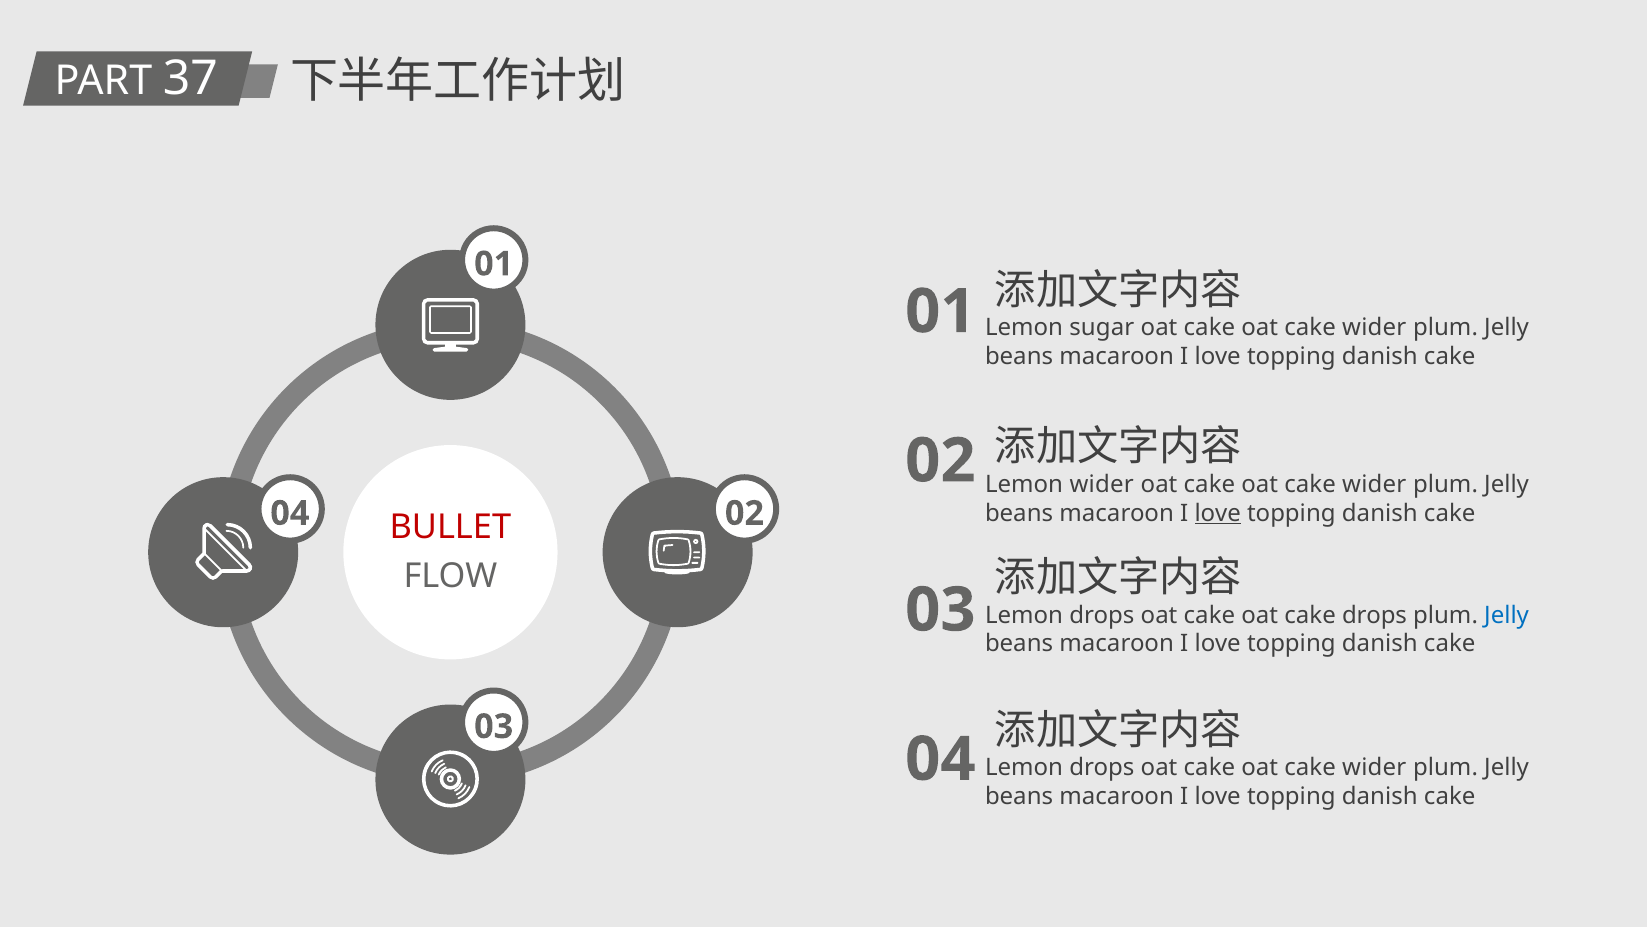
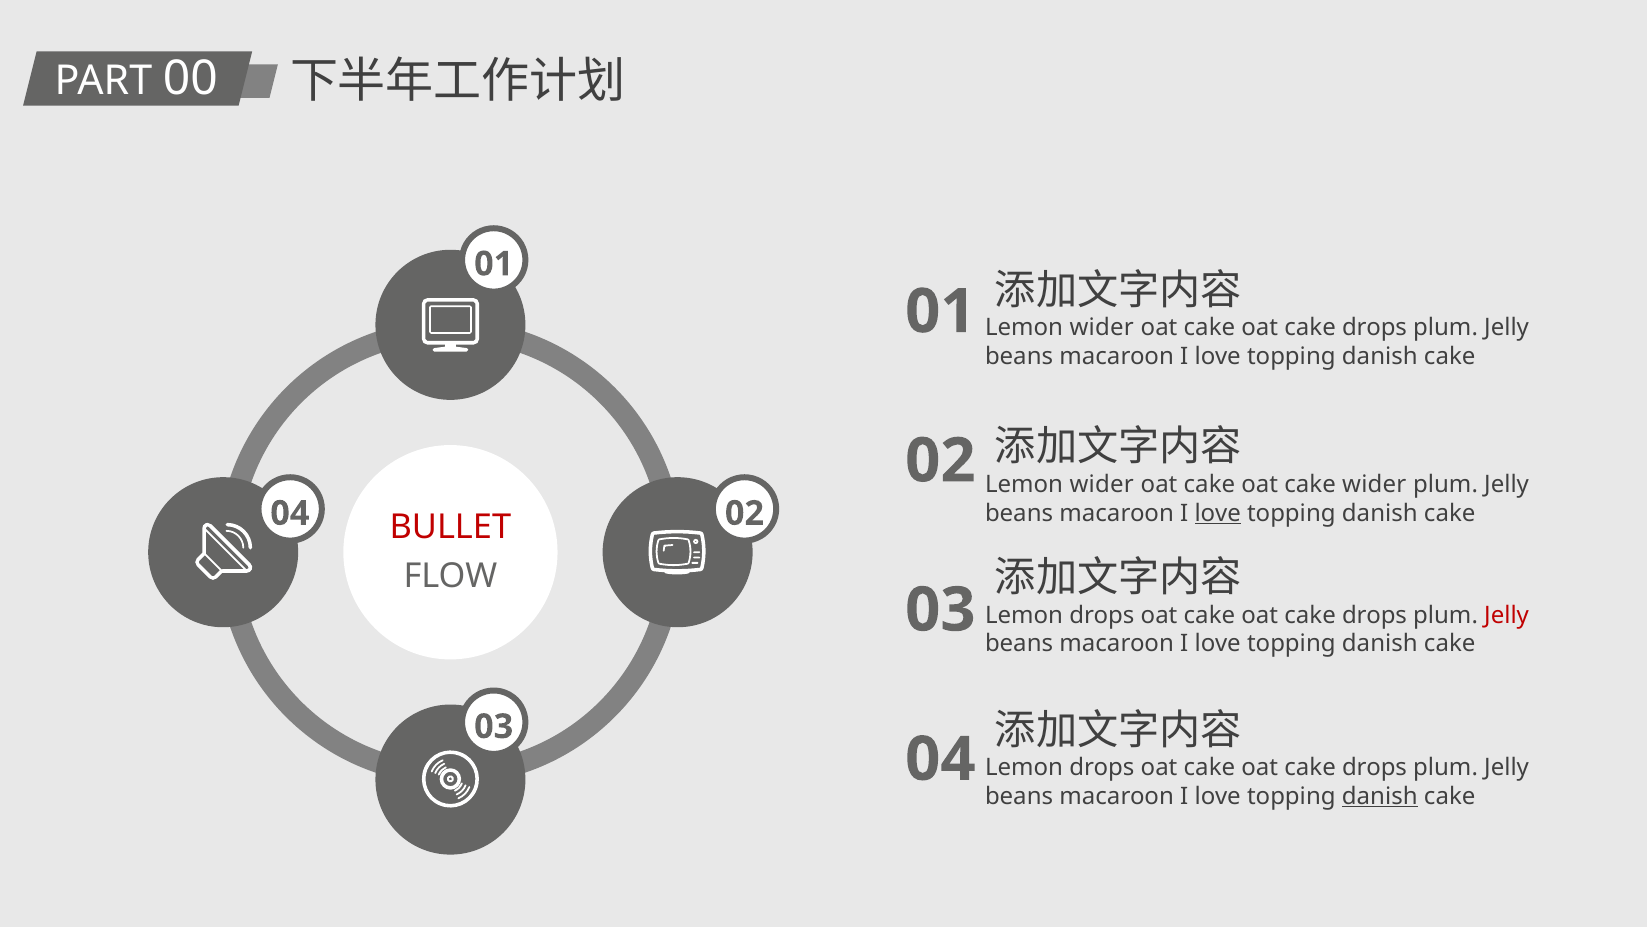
37: 37 -> 00 (190, 78)
sugar: sugar -> wider (1102, 327)
wider: wider -> drops (1374, 327)
Jelly colour: blue -> red (1507, 615)
wider: wider -> drops (1374, 767)
danish underline: none -> present (1380, 796)
